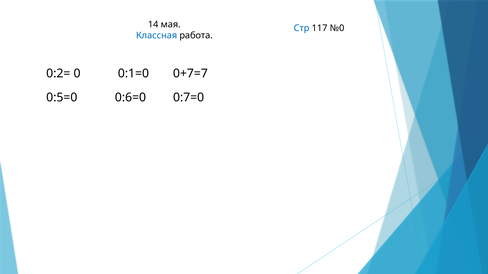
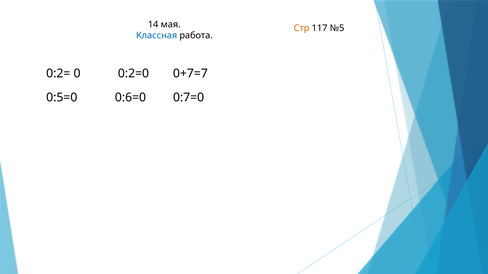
Стр colour: blue -> orange (302, 28)
№0: №0 -> №5 (337, 28)
0:1=0: 0:1=0 -> 0:2=0 (133, 74)
